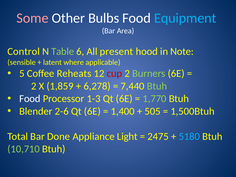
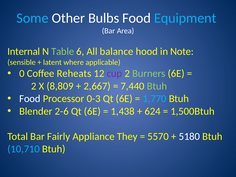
Some colour: pink -> light blue (32, 18)
Control: Control -> Internal (24, 51)
present: present -> balance (117, 51)
5: 5 -> 0 (22, 73)
cup colour: red -> purple (114, 73)
1,859: 1,859 -> 8,809 (60, 86)
6,278: 6,278 -> 2,667 (97, 86)
1-3: 1-3 -> 0-3 (94, 99)
1,770 colour: light green -> light blue (155, 99)
1,400: 1,400 -> 1,438 (123, 111)
505: 505 -> 624 (153, 111)
Done: Done -> Fairly (59, 136)
Light: Light -> They (127, 136)
2475: 2475 -> 5570 (158, 136)
5180 colour: light blue -> white (189, 136)
10,710 colour: light green -> light blue (24, 149)
